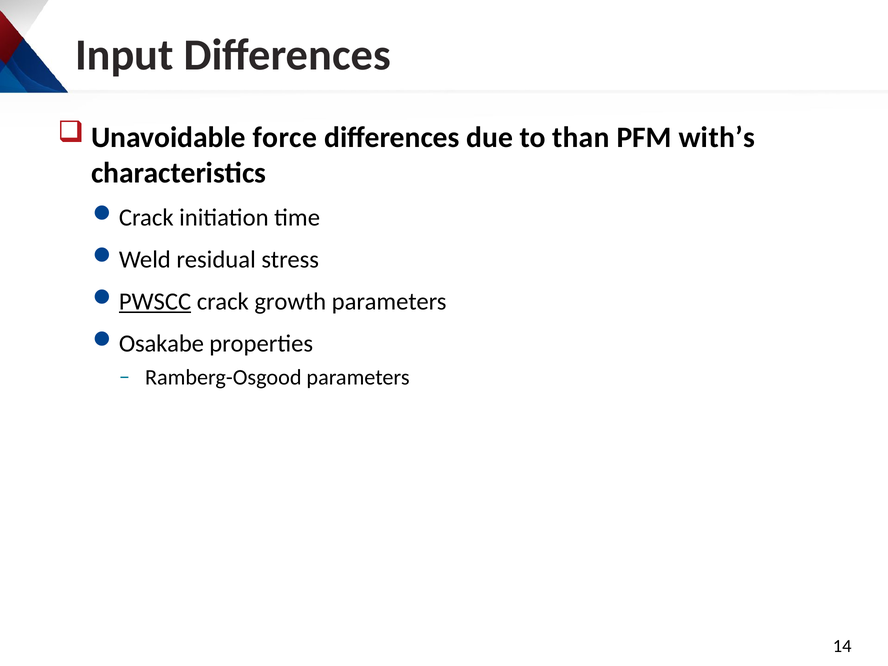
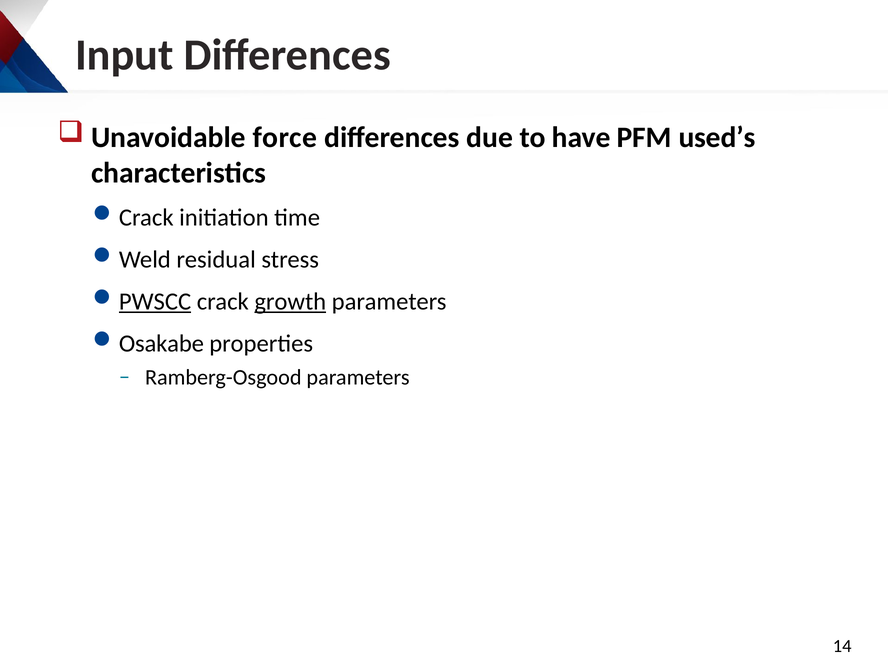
than: than -> have (581, 138)
with’s: with’s -> used’s (717, 138)
growth underline: none -> present (290, 302)
